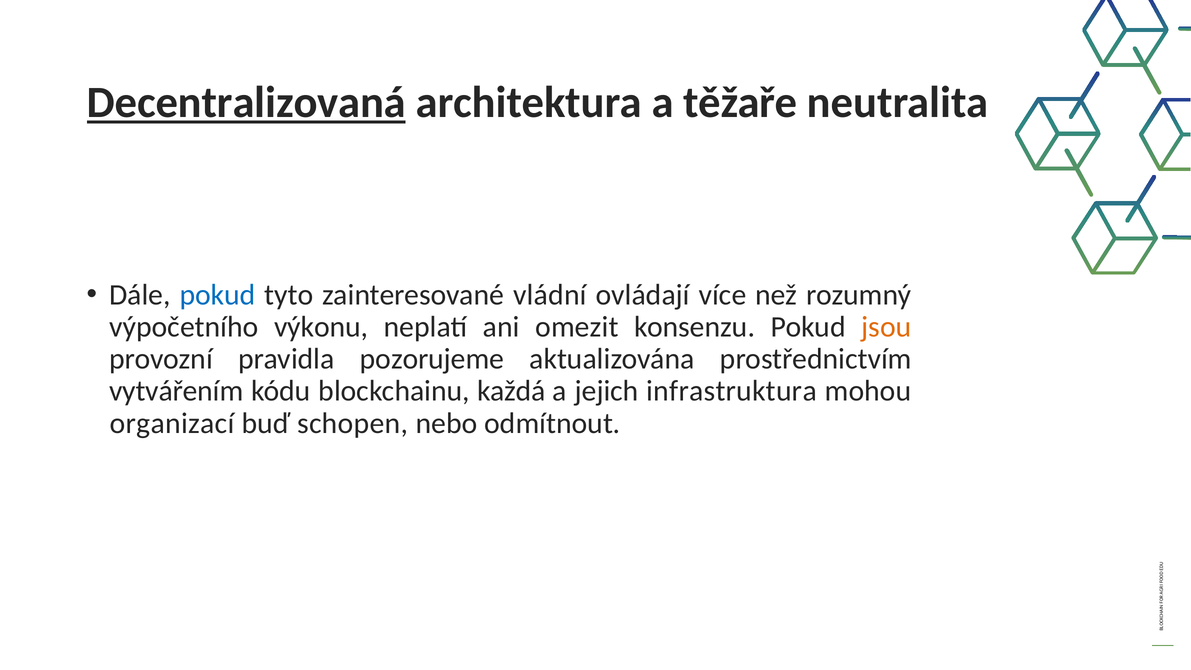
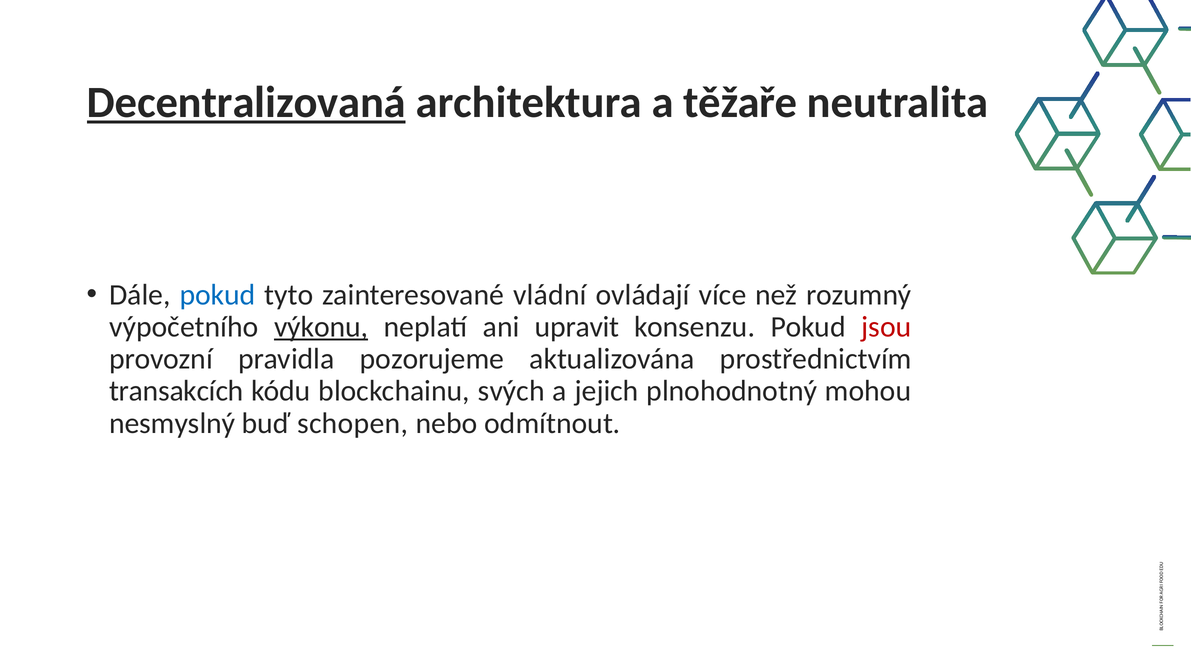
výkonu underline: none -> present (321, 327)
omezit: omezit -> upravit (577, 327)
jsou colour: orange -> red (886, 327)
vytvářením: vytvářením -> transakcích (176, 391)
každá: každá -> svých (511, 391)
infrastruktura: infrastruktura -> plnohodnotný (732, 391)
organizací: organizací -> nesmyslný (172, 423)
